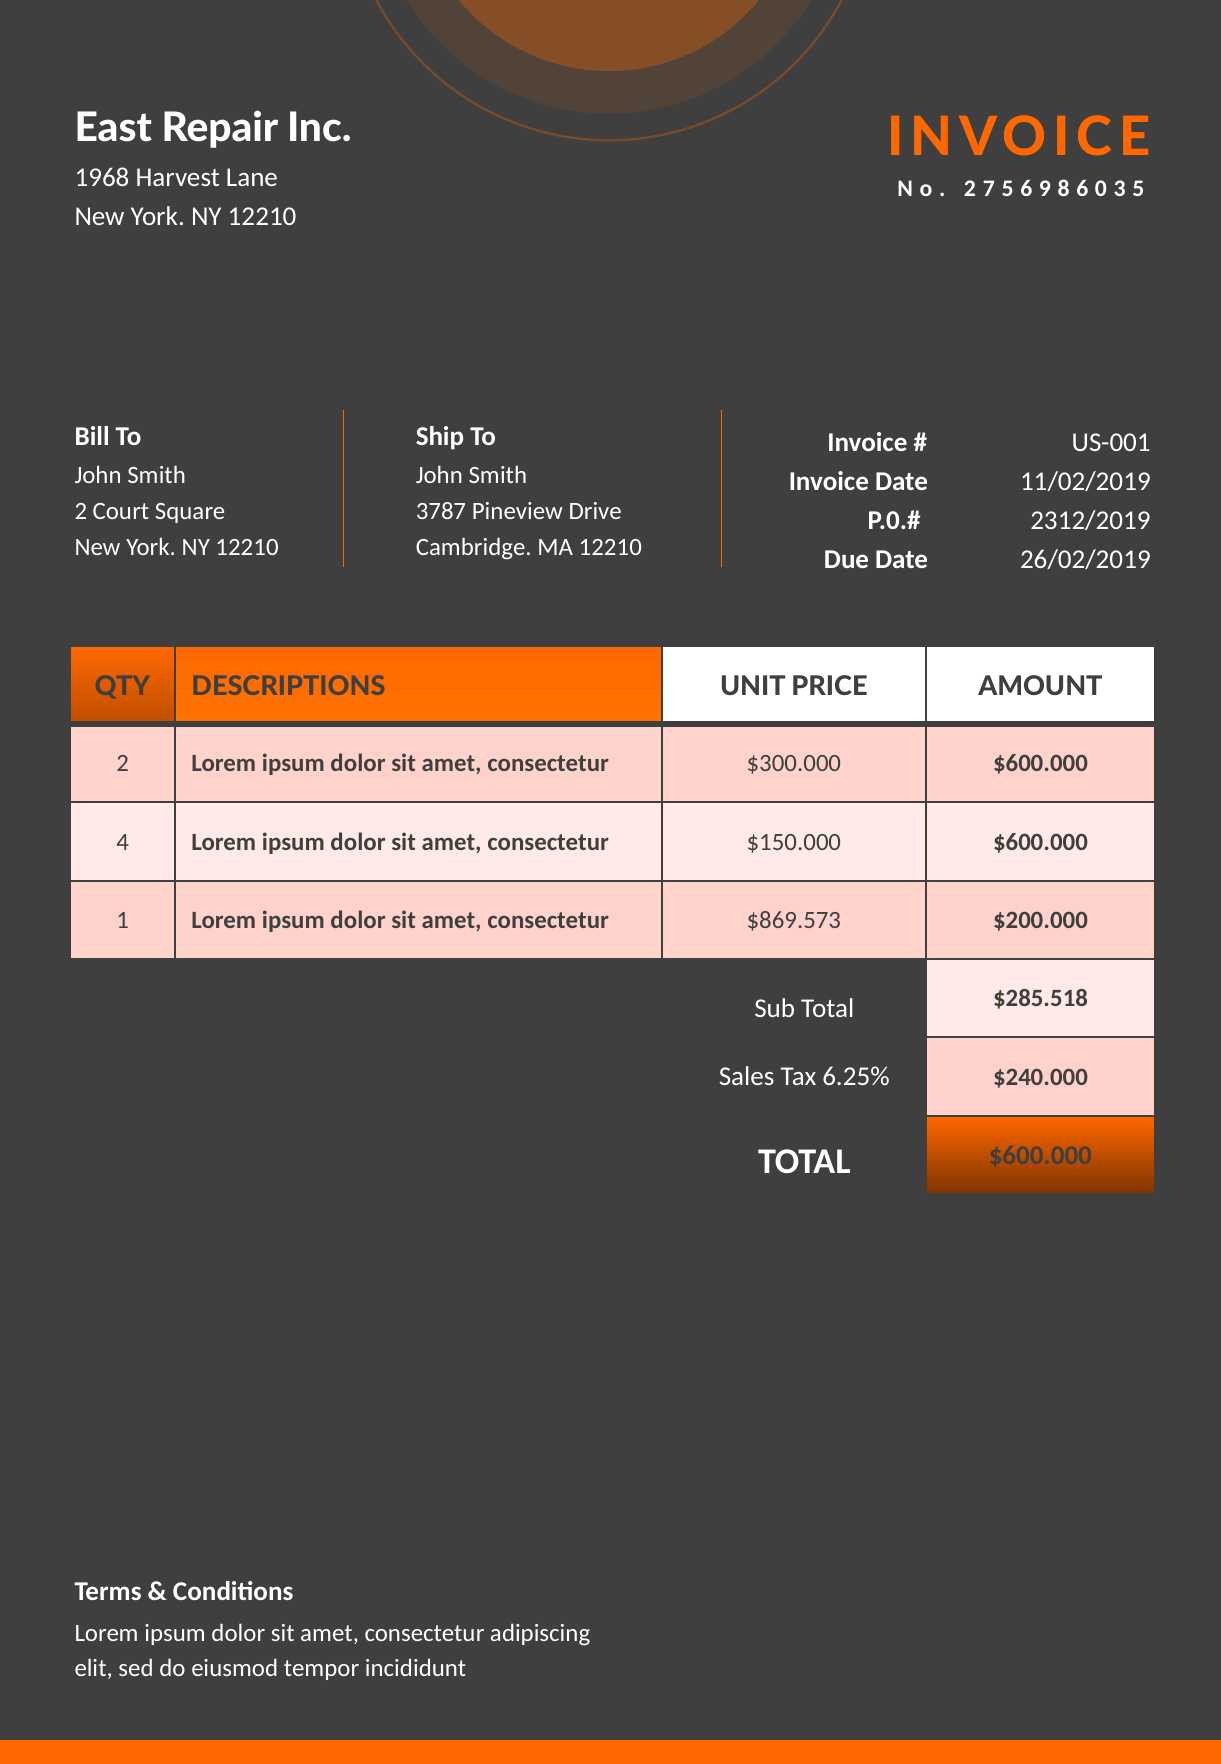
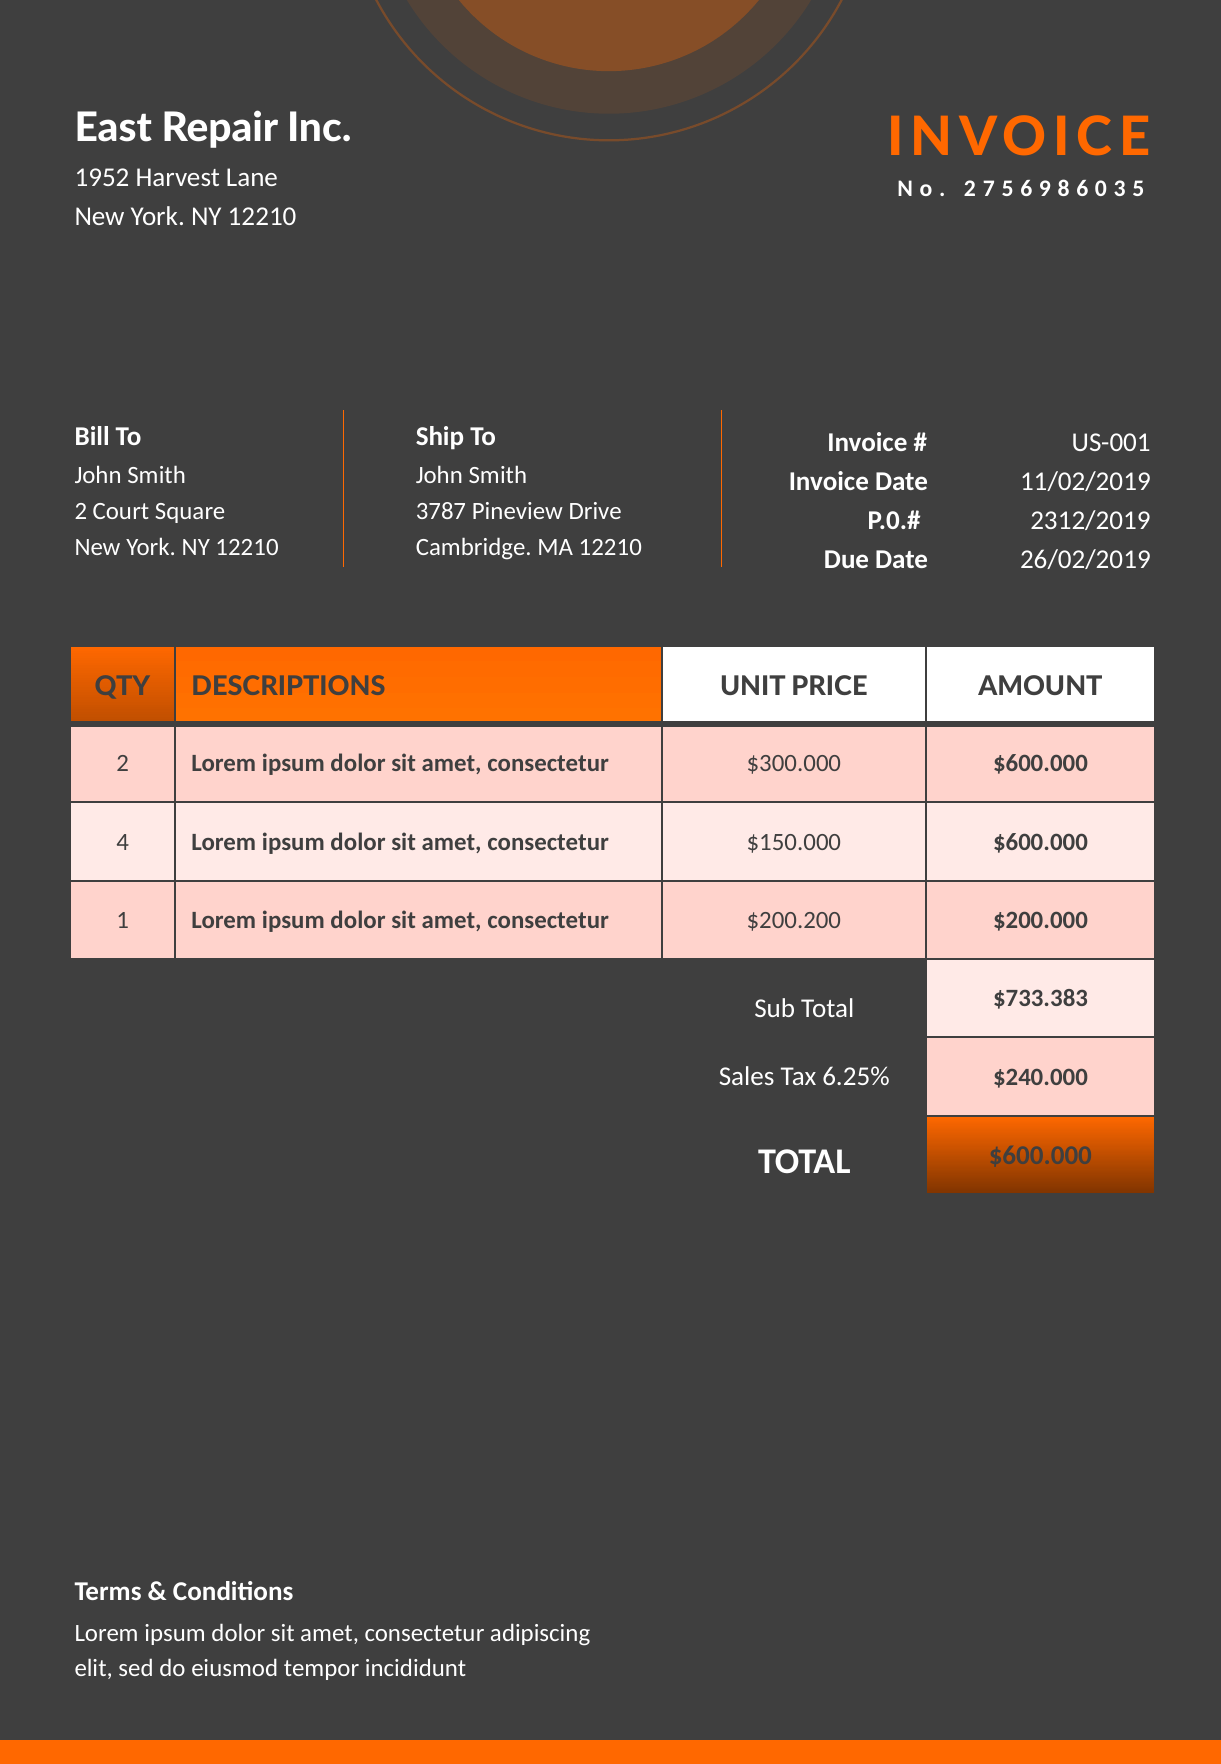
1968: 1968 -> 1952 (102, 178)
$869.573: $869.573 -> $200.200 (794, 920)
$285.518: $285.518 -> $733.383 (1040, 998)
